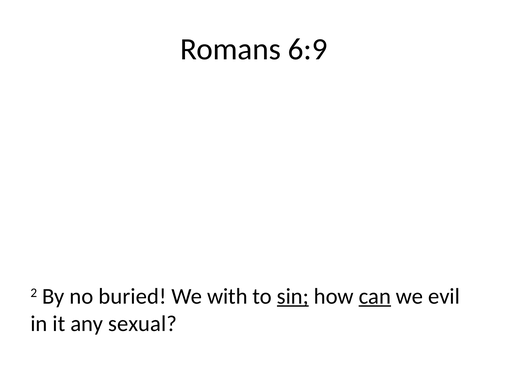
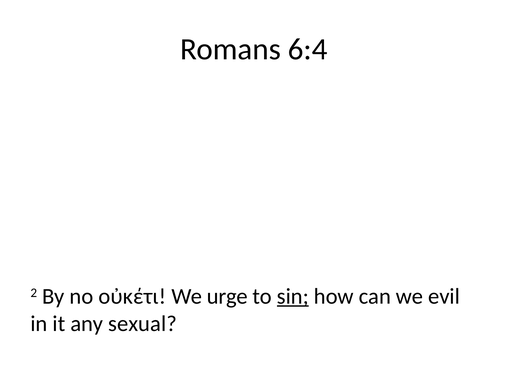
6:9: 6:9 -> 6:4 (308, 49)
buried: buried -> οὐκέτι (132, 296)
with: with -> urge (227, 296)
can underline: present -> none (375, 296)
